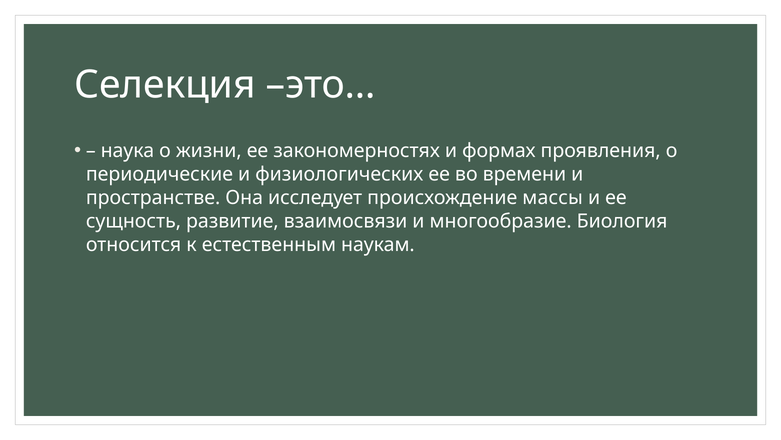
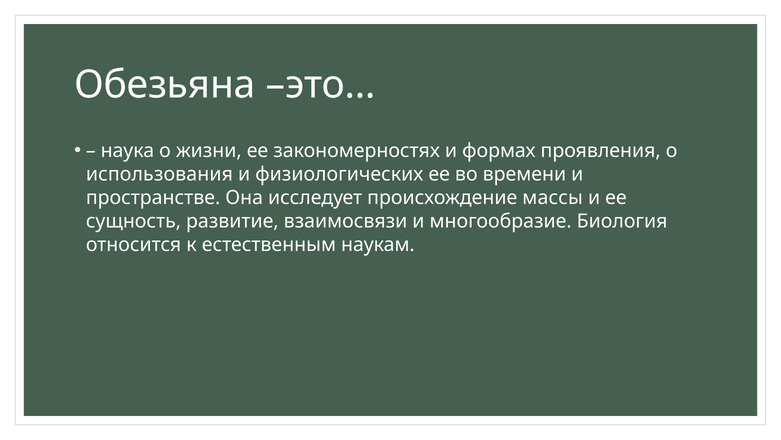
Селекция: Селекция -> Обезьяна (165, 85)
периодические: периодические -> использования (159, 174)
